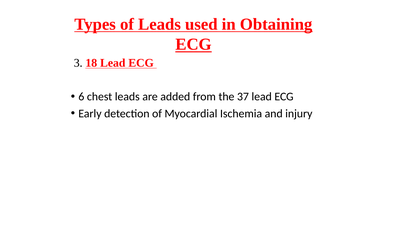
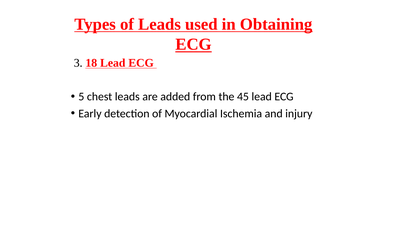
6: 6 -> 5 (81, 97)
37: 37 -> 45 (243, 97)
